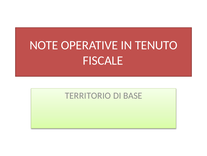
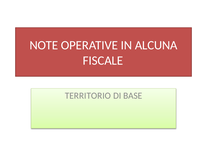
TENUTO: TENUTO -> ALCUNA (156, 45)
